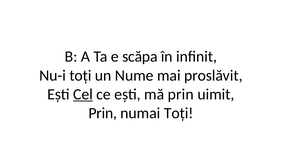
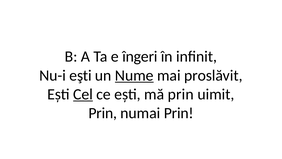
scăpa: scăpa -> îngeri (140, 56)
Nu-i toți: toți -> eşti (81, 75)
Nume underline: none -> present (134, 75)
numai Toți: Toți -> Prin (179, 113)
